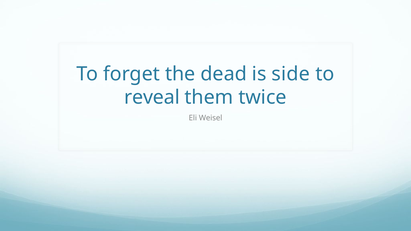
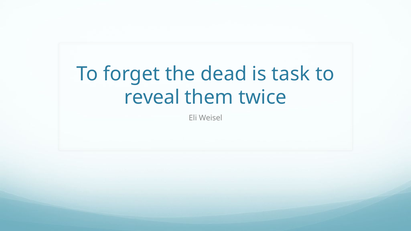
side: side -> task (291, 74)
